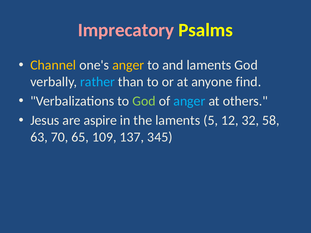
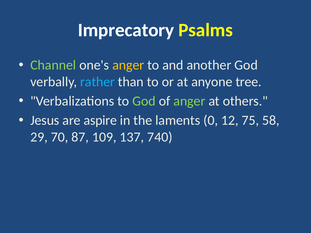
Imprecatory colour: pink -> white (126, 30)
Channel colour: yellow -> light green (53, 65)
and laments: laments -> another (209, 65)
find: find -> tree (249, 82)
anger colour: light blue -> light green (189, 101)
5: 5 -> 0 (211, 121)
32: 32 -> 75 (250, 121)
63: 63 -> 29 (39, 137)
65: 65 -> 87 (80, 137)
345: 345 -> 740 (160, 137)
